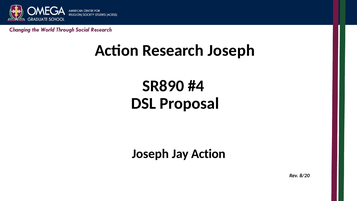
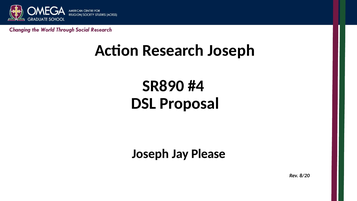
Jay Action: Action -> Please (208, 154)
